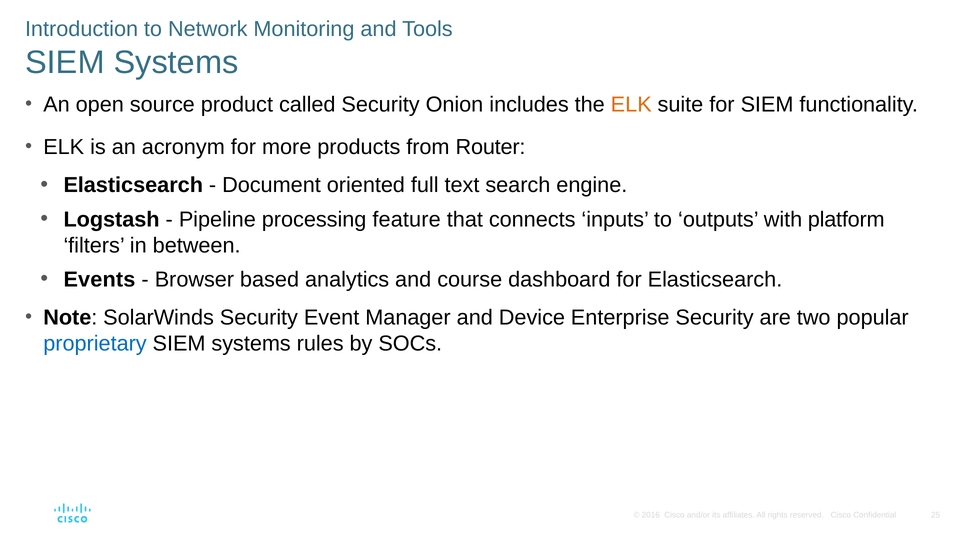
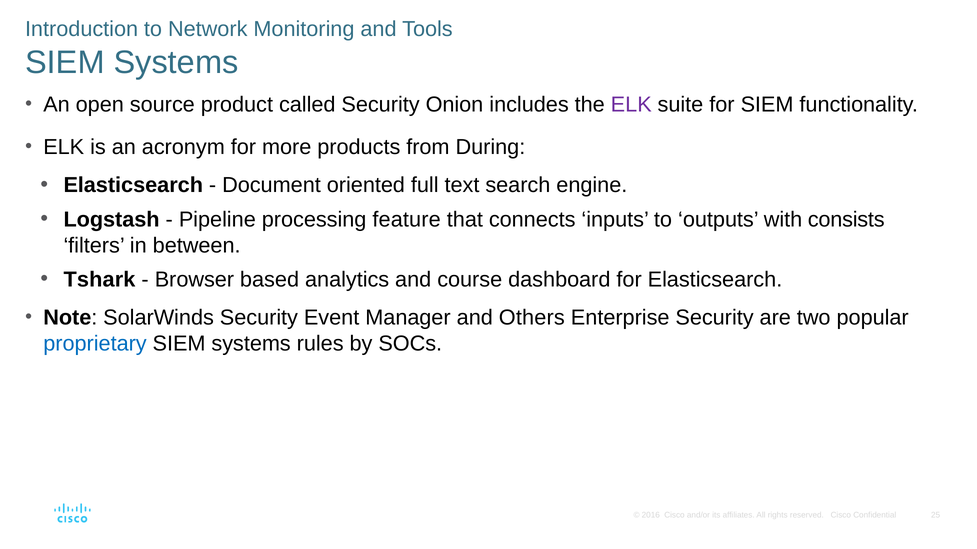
ELK colour: orange -> purple (631, 105)
Router: Router -> During (490, 147)
platform: platform -> consists (846, 220)
Events: Events -> Tshark (99, 280)
Device: Device -> Others (532, 318)
